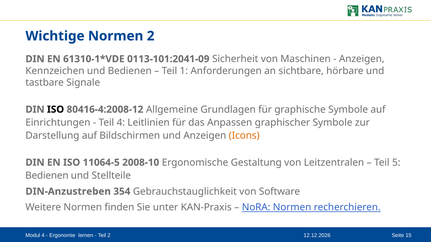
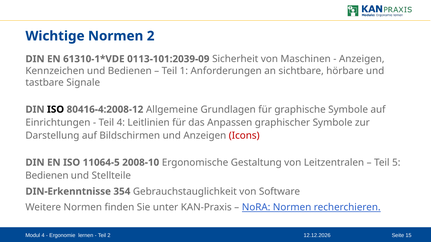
0113-101:2041-09: 0113-101:2041-09 -> 0113-101:2039-09 (168, 59)
Icons colour: orange -> red (244, 136)
DIN-Anzustreben: DIN-Anzustreben -> DIN-Erkenntnisse (68, 192)
